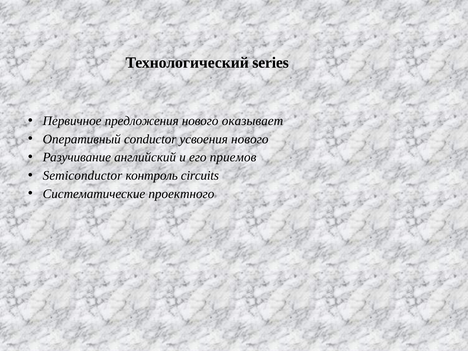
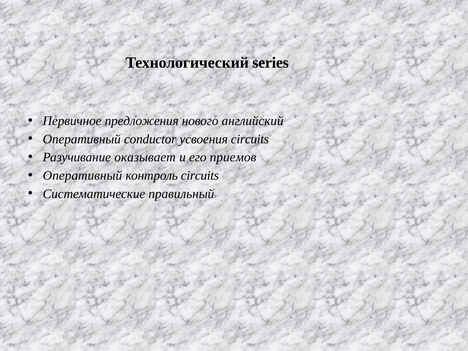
оказывает: оказывает -> английский (253, 121)
усвоения нового: нового -> circuits (250, 139)
английский: английский -> оказывает (145, 157)
Semiconductor: Semiconductor -> Оперативный (82, 176)
проектного: проектного -> правильный (181, 194)
